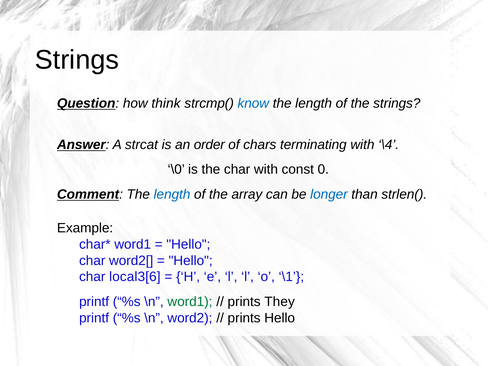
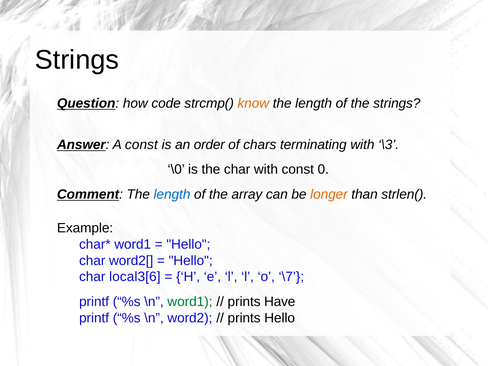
think: think -> code (166, 103)
know colour: blue -> orange (253, 103)
A strcat: strcat -> const (141, 145)
\4: \4 -> \3 (389, 145)
longer colour: blue -> orange (329, 194)
\1: \1 -> \7 (291, 277)
They: They -> Have (280, 302)
